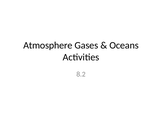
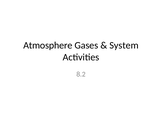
Oceans: Oceans -> System (124, 46)
